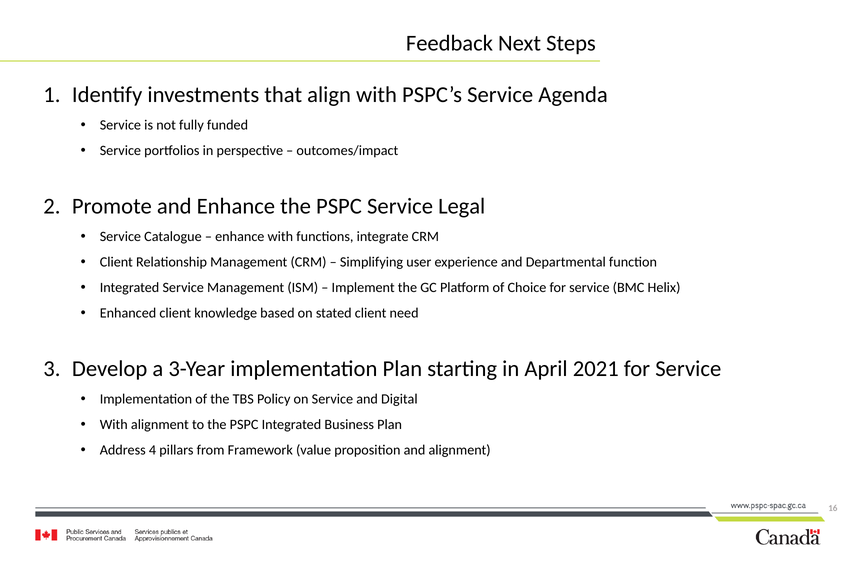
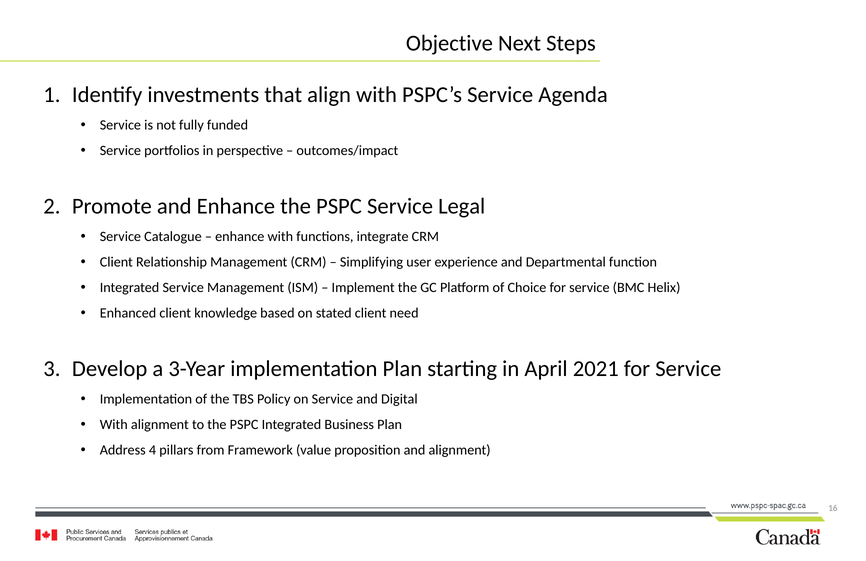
Feedback: Feedback -> Objective (449, 43)
